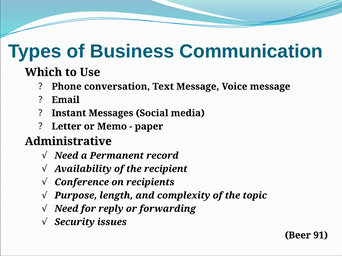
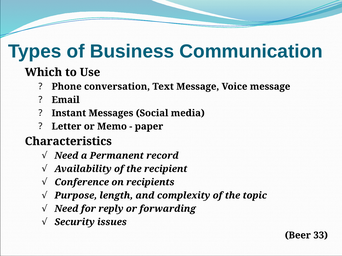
Administrative: Administrative -> Characteristics (68, 142)
91: 91 -> 33 (321, 236)
